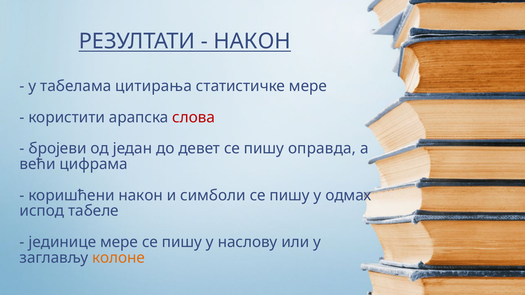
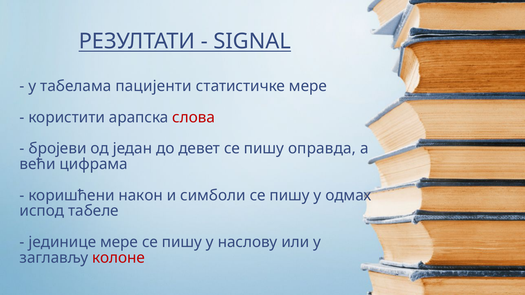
НАКОН: НАКОН -> SIGNAL (252, 41)
цитирања: цитирања -> пацијенти (154, 86)
колоне colour: orange -> red (118, 258)
